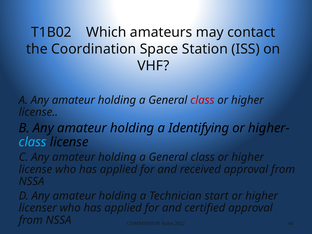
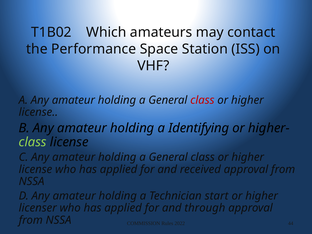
Coordination: Coordination -> Performance (94, 49)
class colour: light blue -> light green (33, 142)
certified: certified -> through (205, 208)
